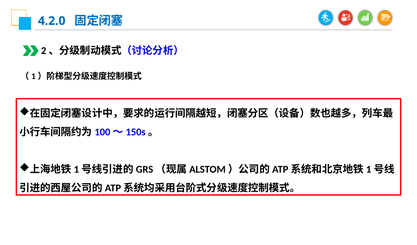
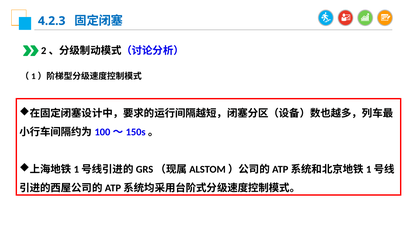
4.2.0: 4.2.0 -> 4.2.3 (52, 21)
